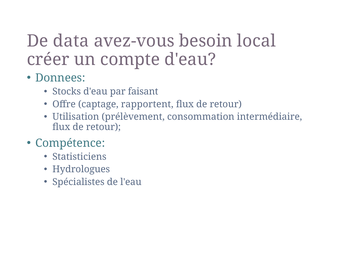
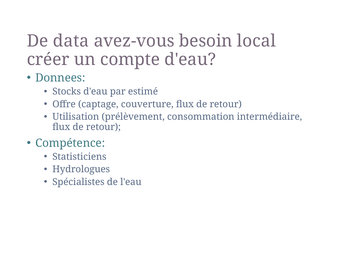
faisant: faisant -> estimé (143, 91)
rapportent: rapportent -> couverture (147, 104)
